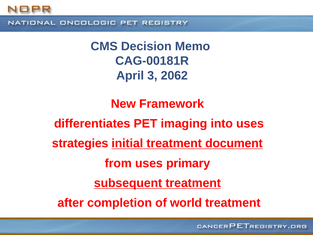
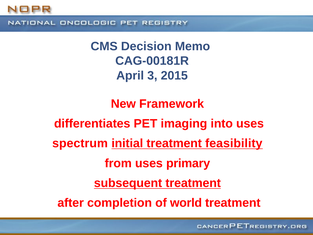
2062: 2062 -> 2015 (174, 75)
strategies: strategies -> spectrum (80, 143)
document: document -> feasibility (234, 143)
